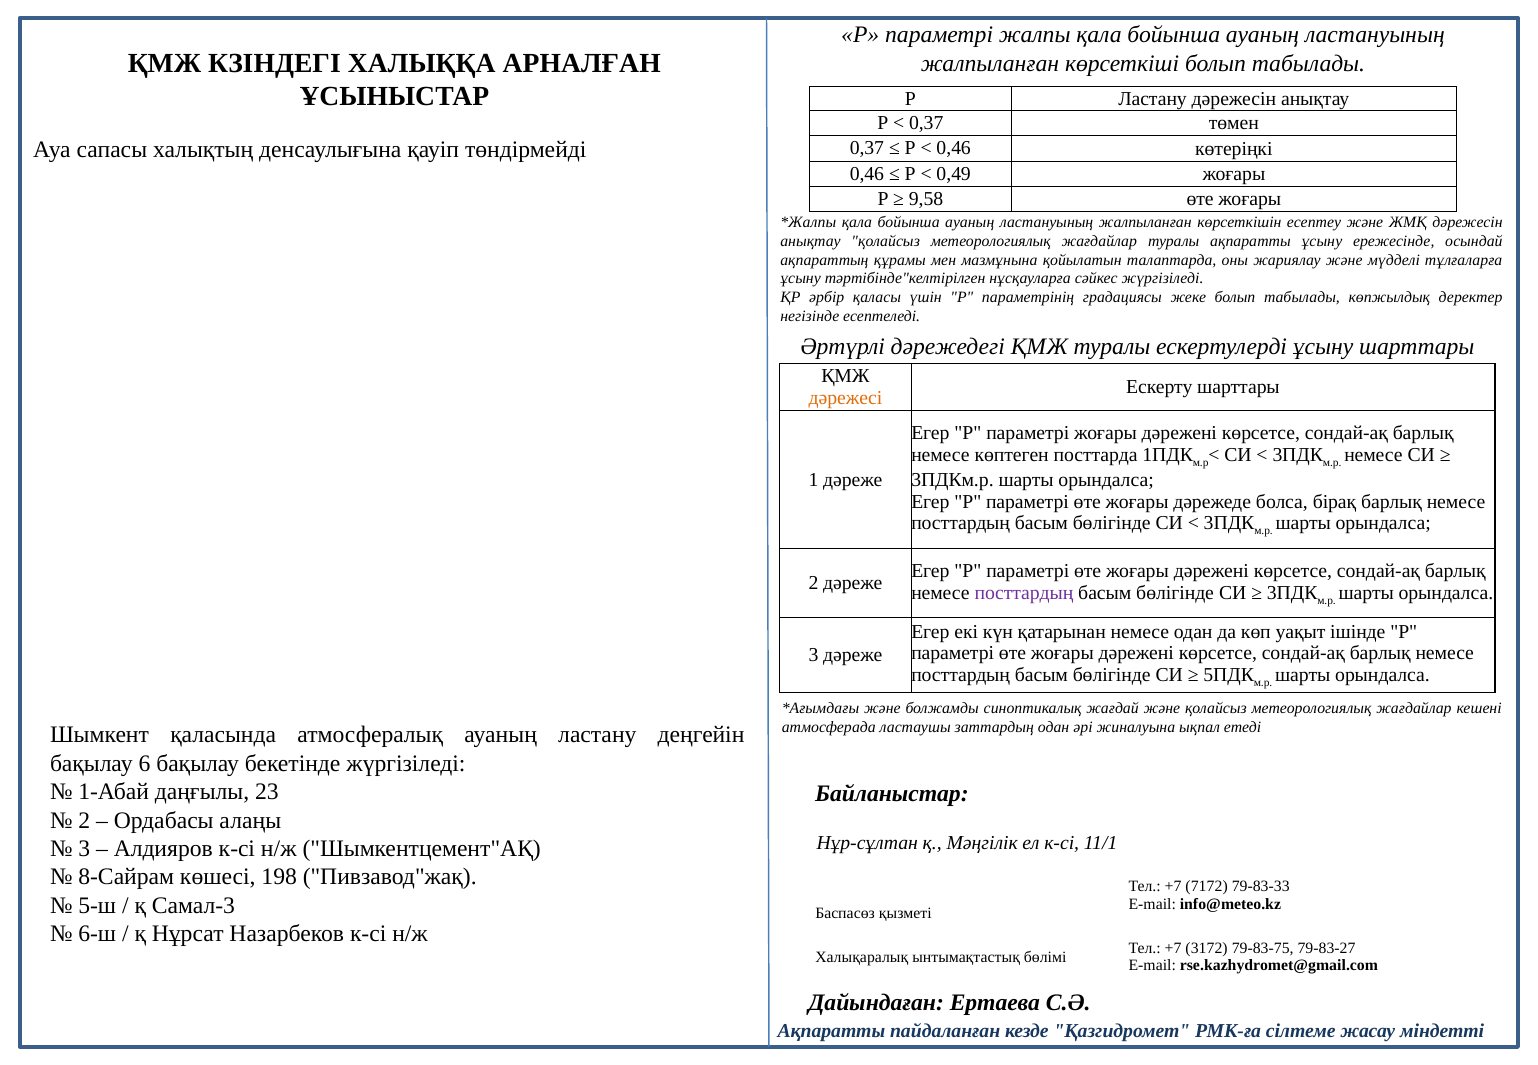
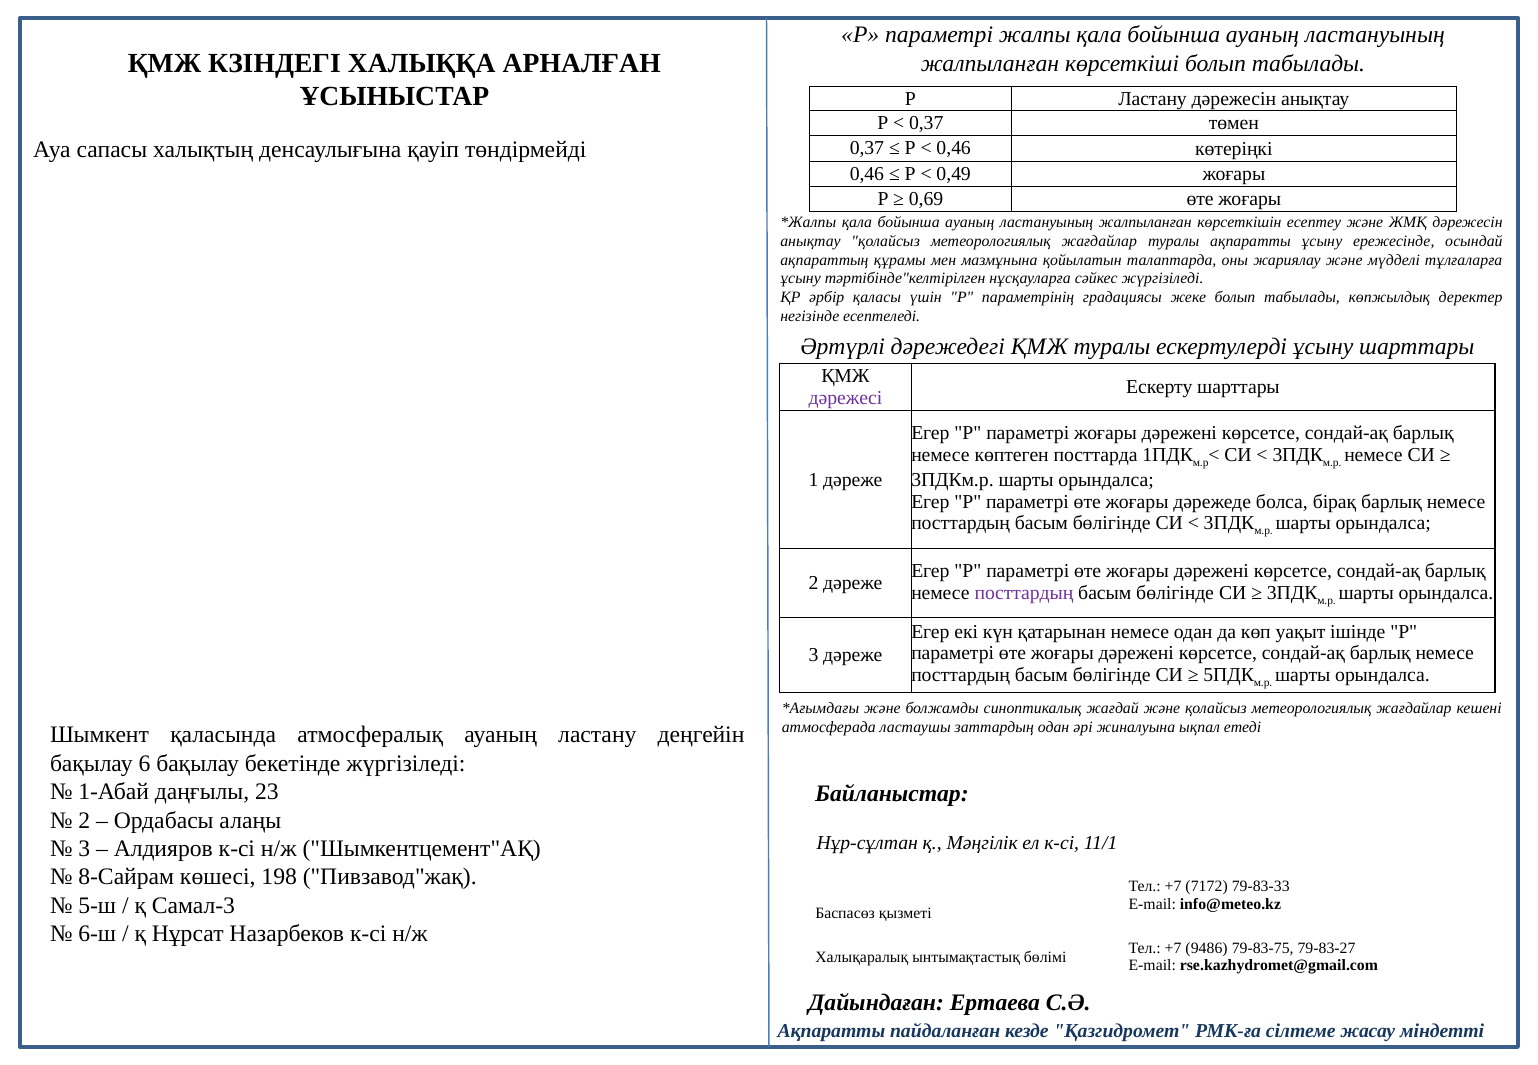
9,58: 9,58 -> 0,69 (926, 199)
дәрежесі colour: orange -> purple (845, 398)
3172: 3172 -> 9486 (1207, 948)
